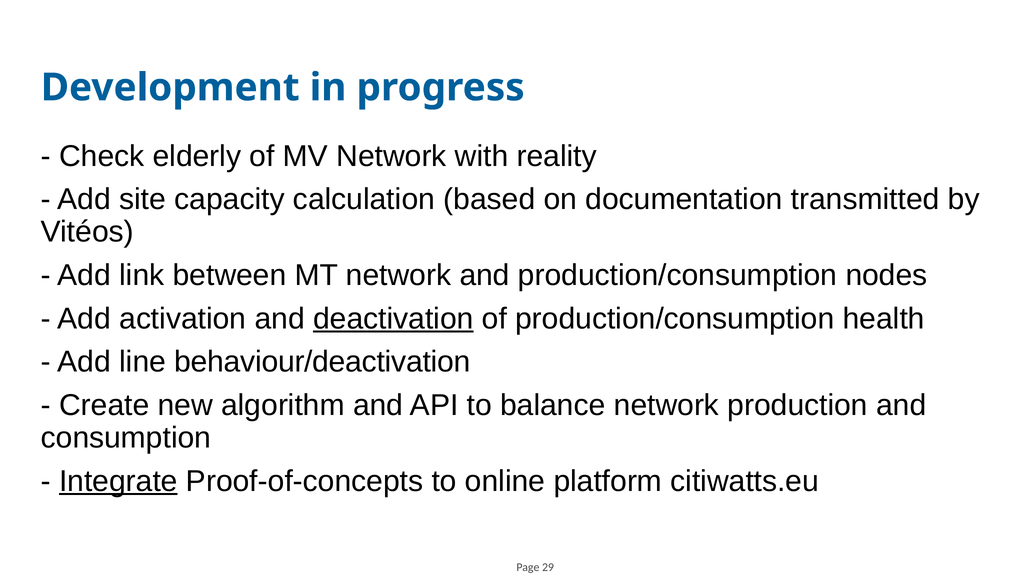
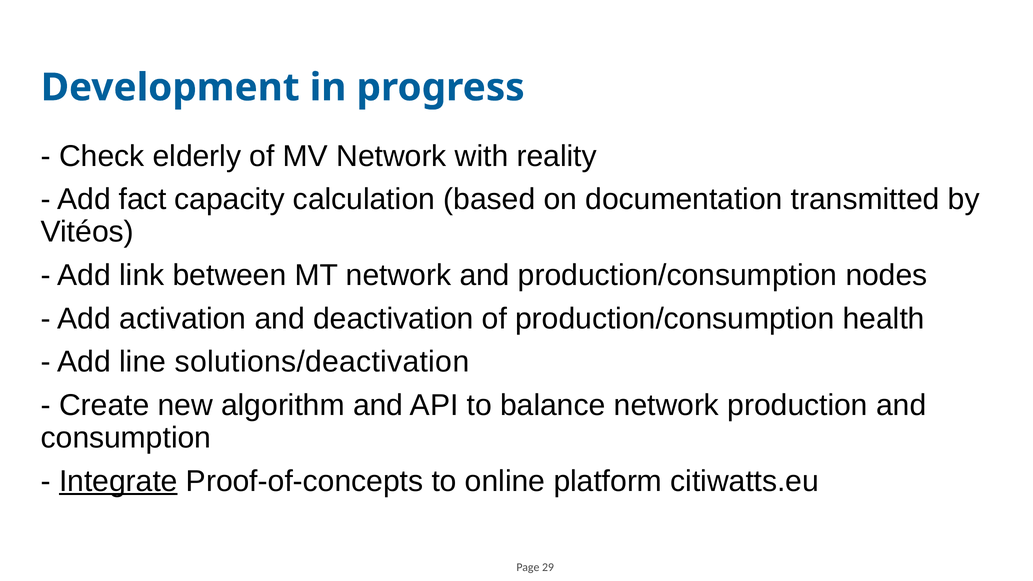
site: site -> fact (143, 199)
deactivation underline: present -> none (393, 319)
behaviour/deactivation: behaviour/deactivation -> solutions/deactivation (322, 362)
